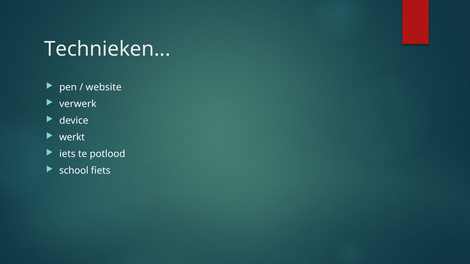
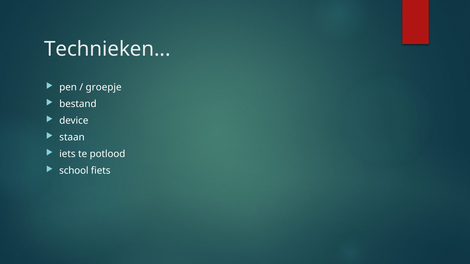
website: website -> groepje (104, 87)
verwerk: verwerk -> bestand (78, 104)
werkt: werkt -> staan (72, 137)
